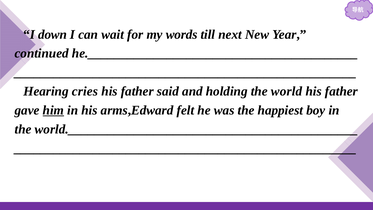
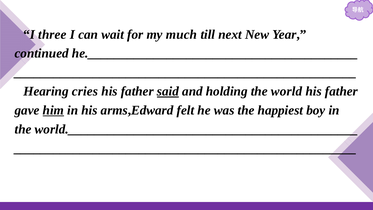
down: down -> three (52, 34)
words: words -> much (181, 34)
said underline: none -> present (168, 91)
